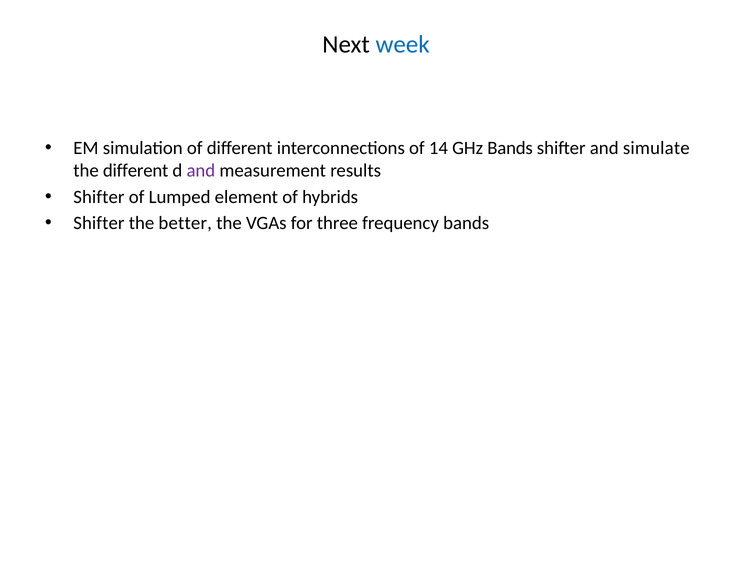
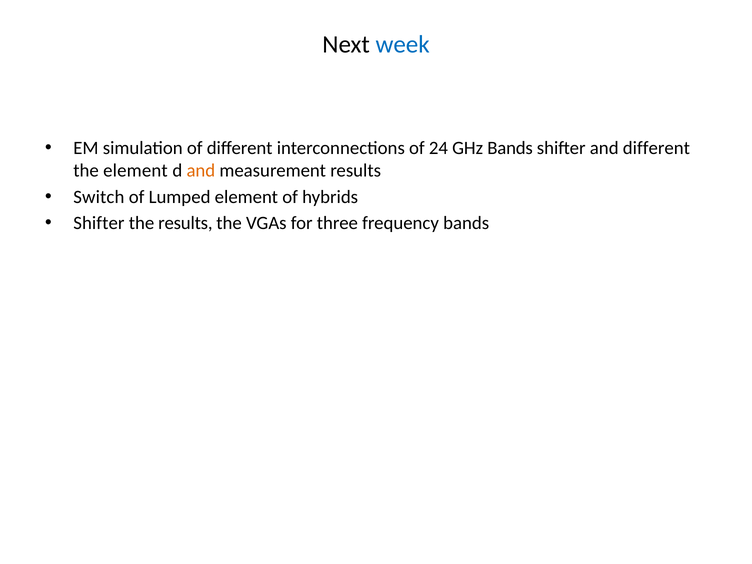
14: 14 -> 24 (438, 148)
and simulate: simulate -> different (656, 148)
the different: different -> element (135, 171)
and colour: purple -> orange (201, 171)
Shifter: Shifter -> Switch (99, 197)
the better: better -> results (185, 223)
